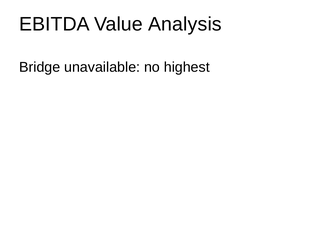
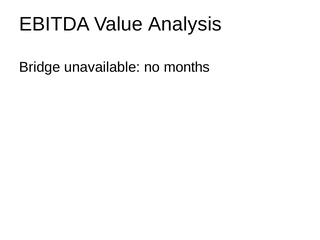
highest: highest -> months (187, 67)
